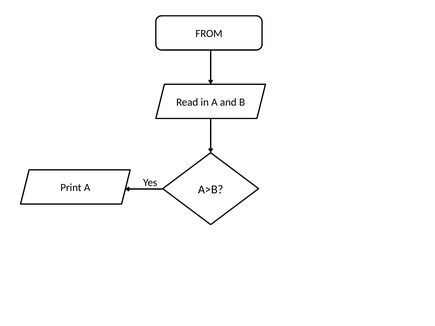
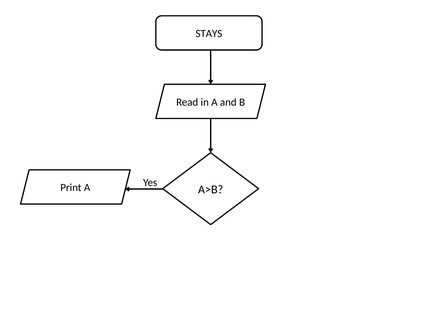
FROM: FROM -> STAYS (209, 34)
